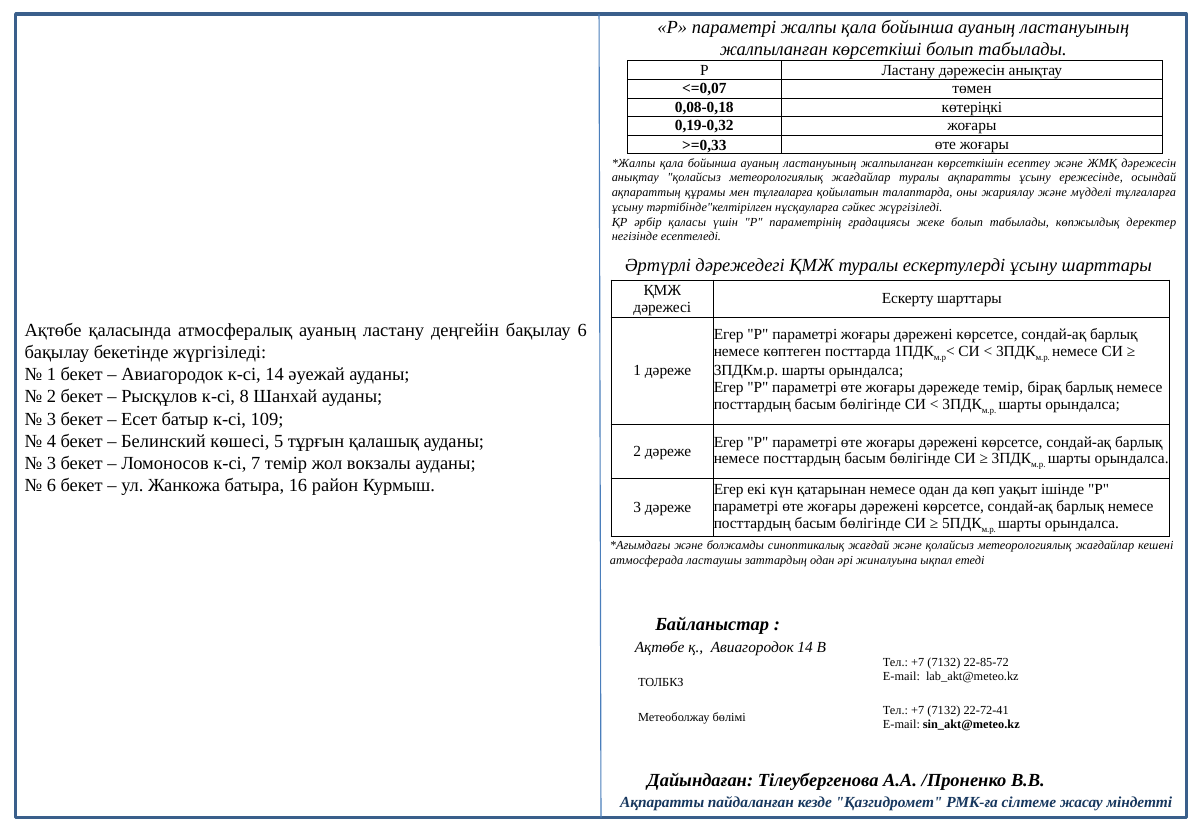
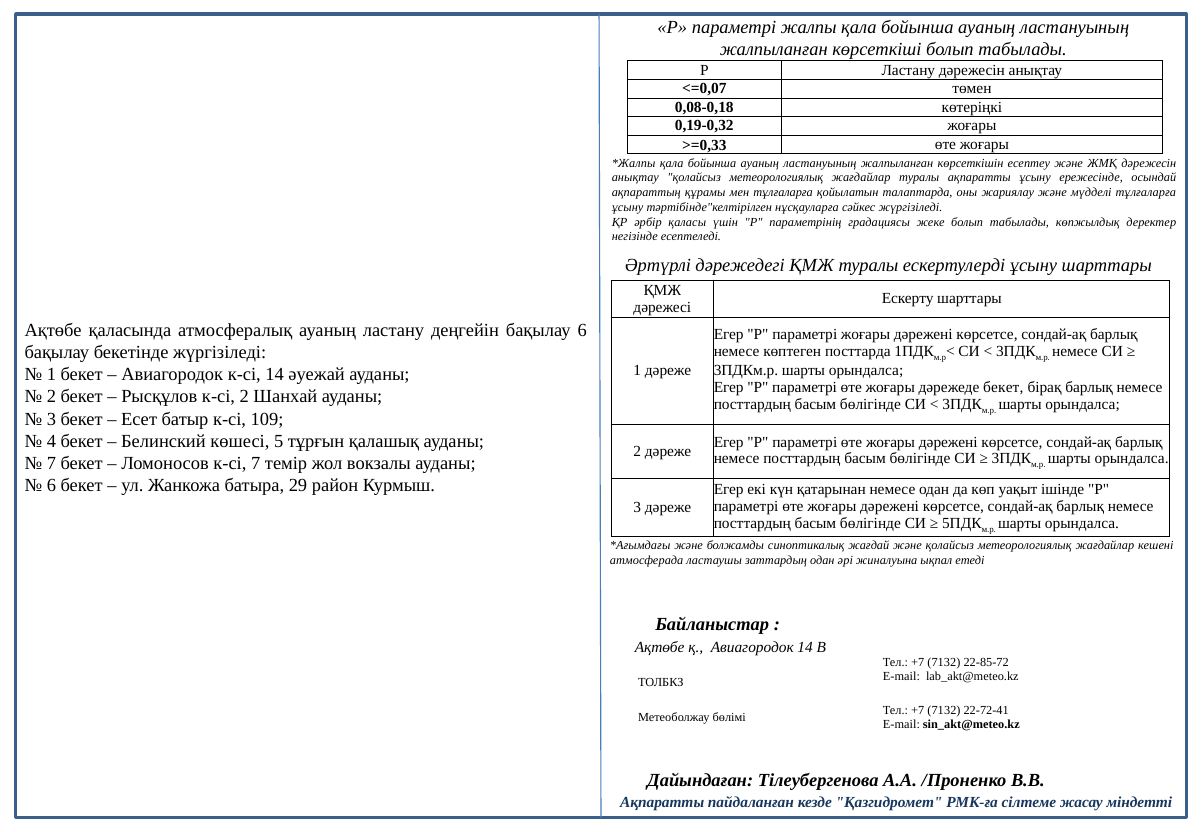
дәрежеде темір: темір -> бекет (1003, 388)
к-сі 8: 8 -> 2 (244, 397)
3: 3 -> 7 (51, 463)
16: 16 -> 29 (298, 486)
